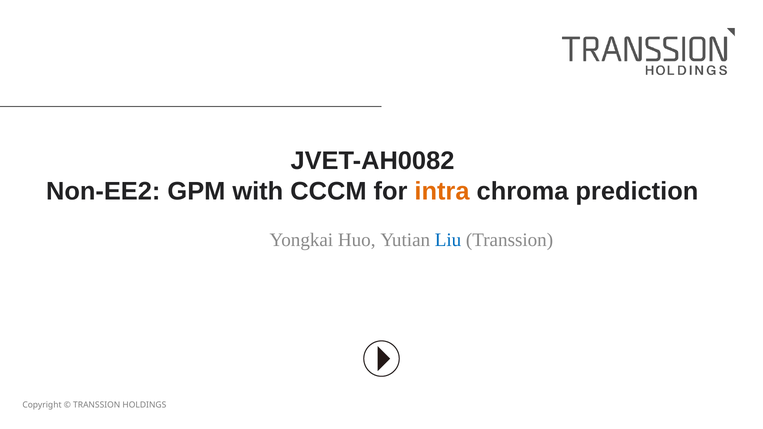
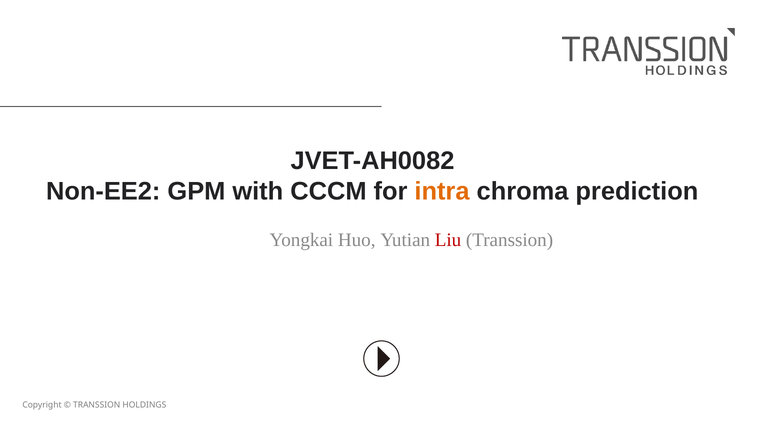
Liu colour: blue -> red (448, 240)
